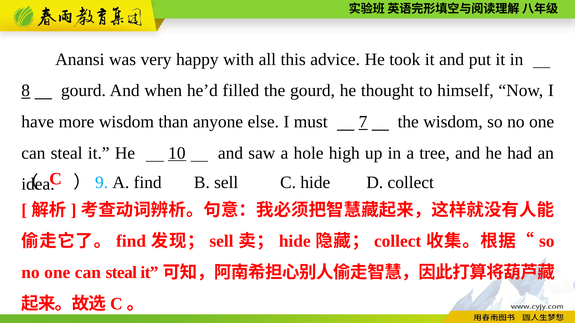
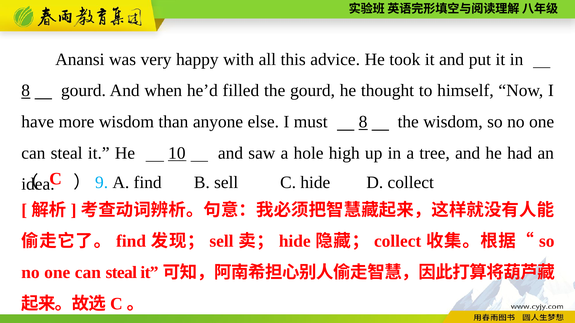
must 7: 7 -> 8 (363, 122)
